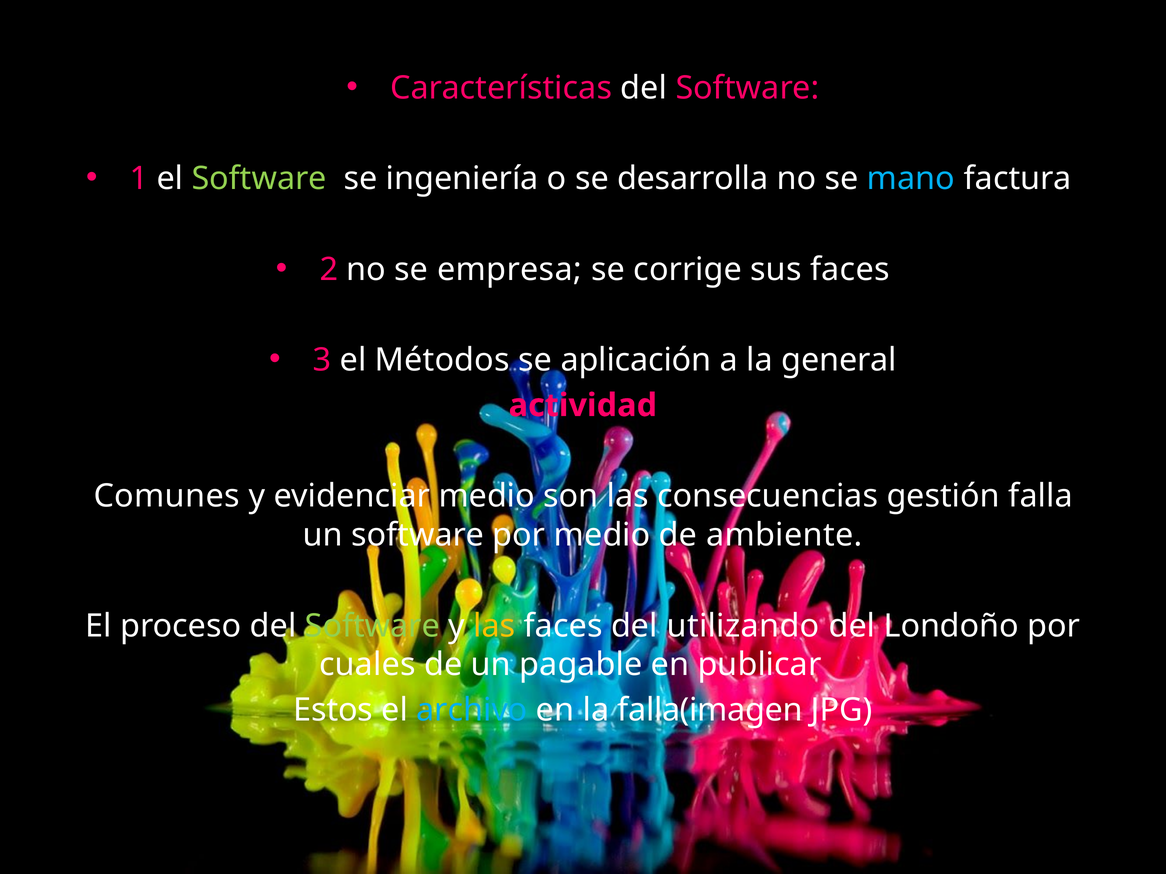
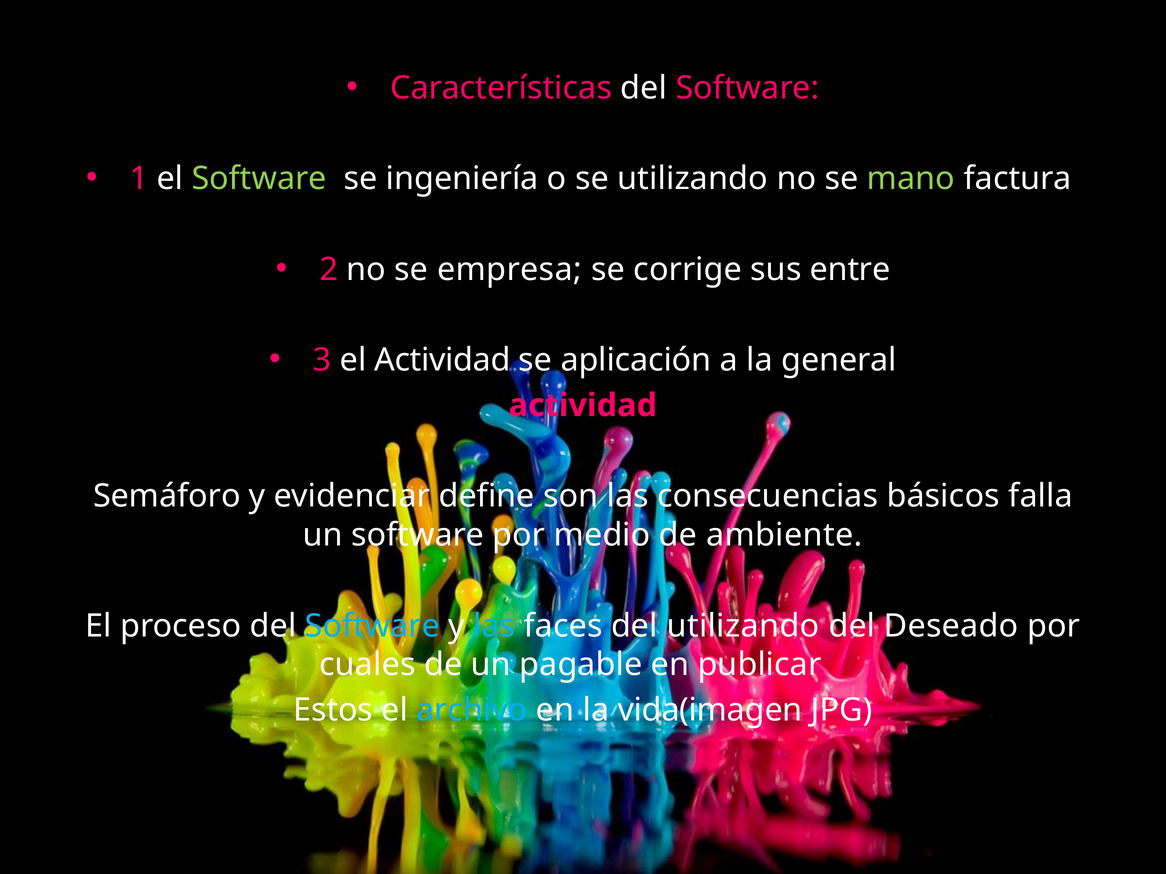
se desarrolla: desarrolla -> utilizando (693, 179)
mano colour: light blue -> light green (911, 179)
sus faces: faces -> entre (850, 269)
el Métodos: Métodos -> Actividad (442, 360)
Comunes: Comunes -> Semáforo (167, 496)
evidenciar medio: medio -> define (487, 496)
gestión: gestión -> básicos (943, 496)
Software colour: light green -> light blue (372, 626)
las colour: yellow -> light blue (494, 626)
Londoño: Londoño -> Deseado (951, 626)
falla(imagen: falla(imagen -> vida(imagen (710, 711)
